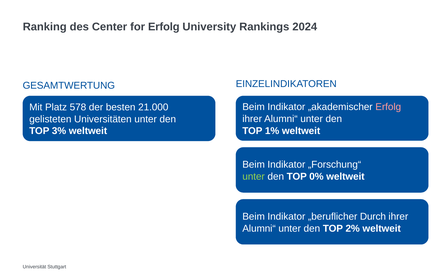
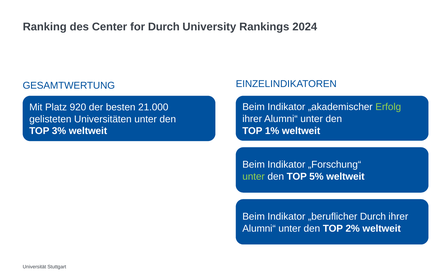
for Erfolg: Erfolg -> Durch (164, 27)
Erfolg colour: pink -> light green (388, 107)
578: 578 -> 920 (78, 107)
0%: 0% -> 5% (316, 177)
